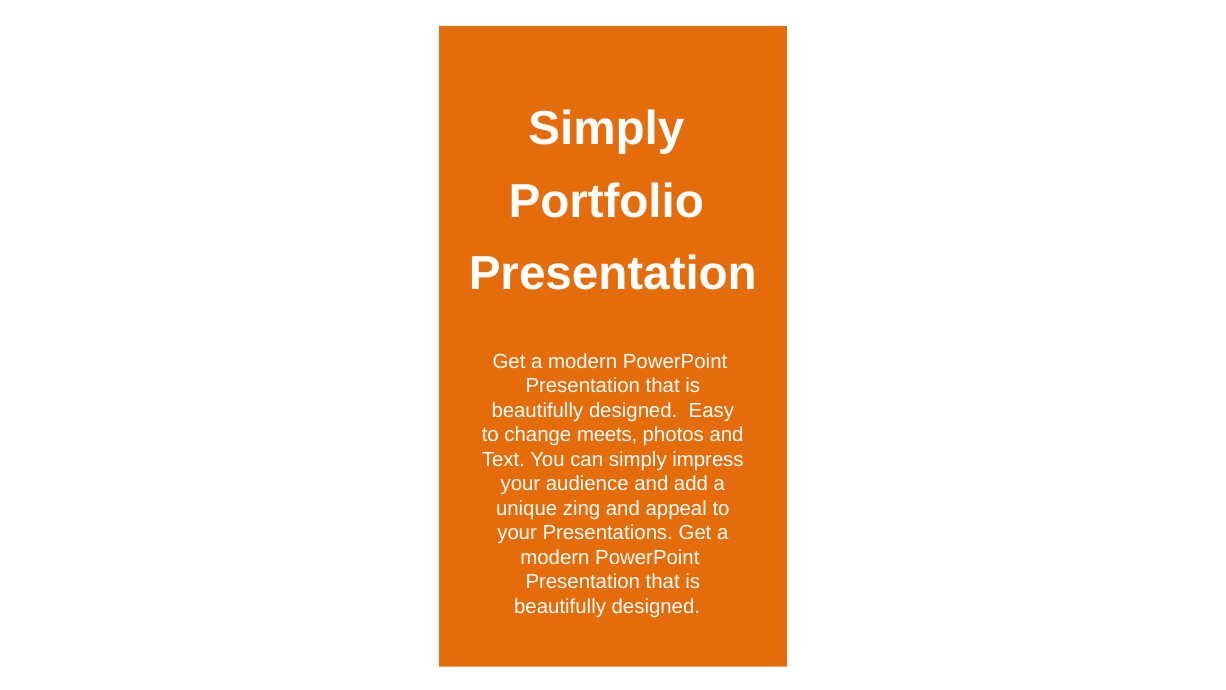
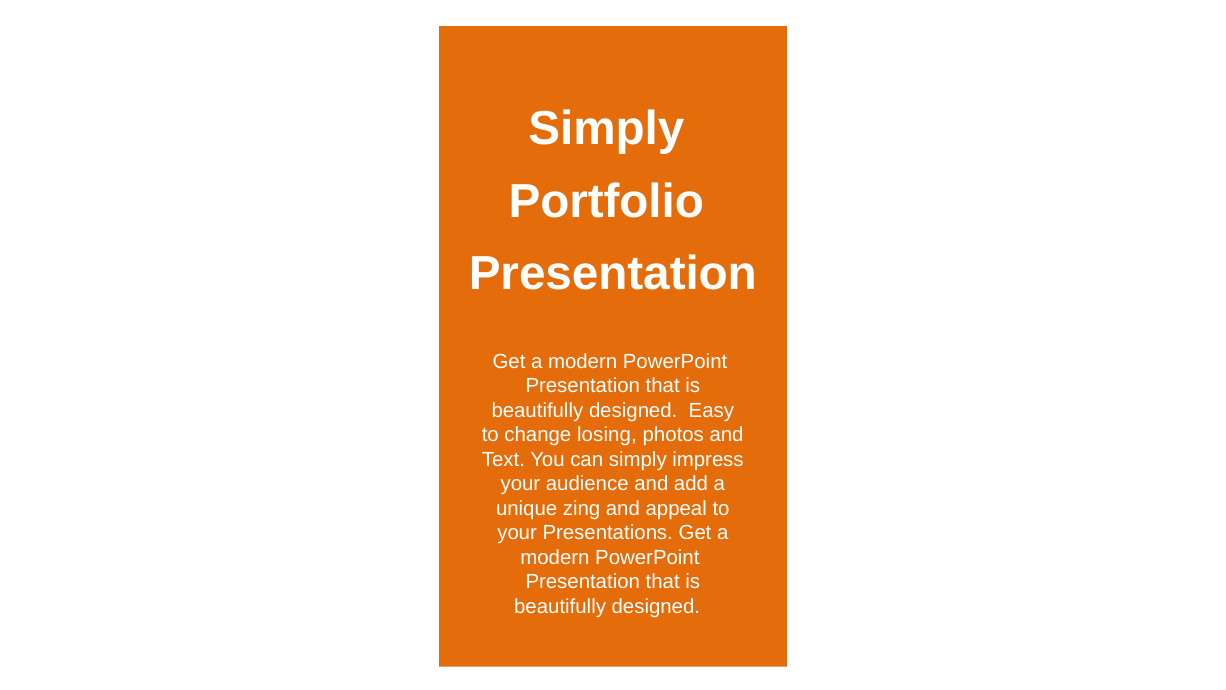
meets: meets -> losing (607, 435)
